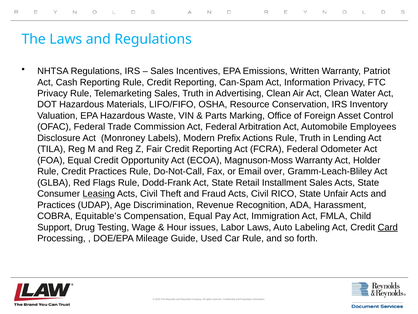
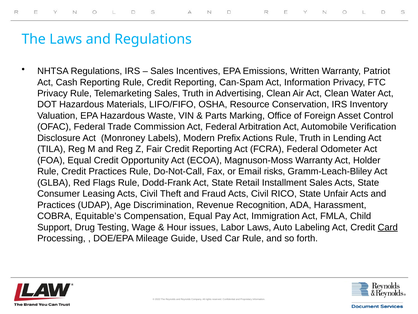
Employees: Employees -> Verification (373, 127)
over: over -> risks (275, 171)
Leasing underline: present -> none (99, 194)
